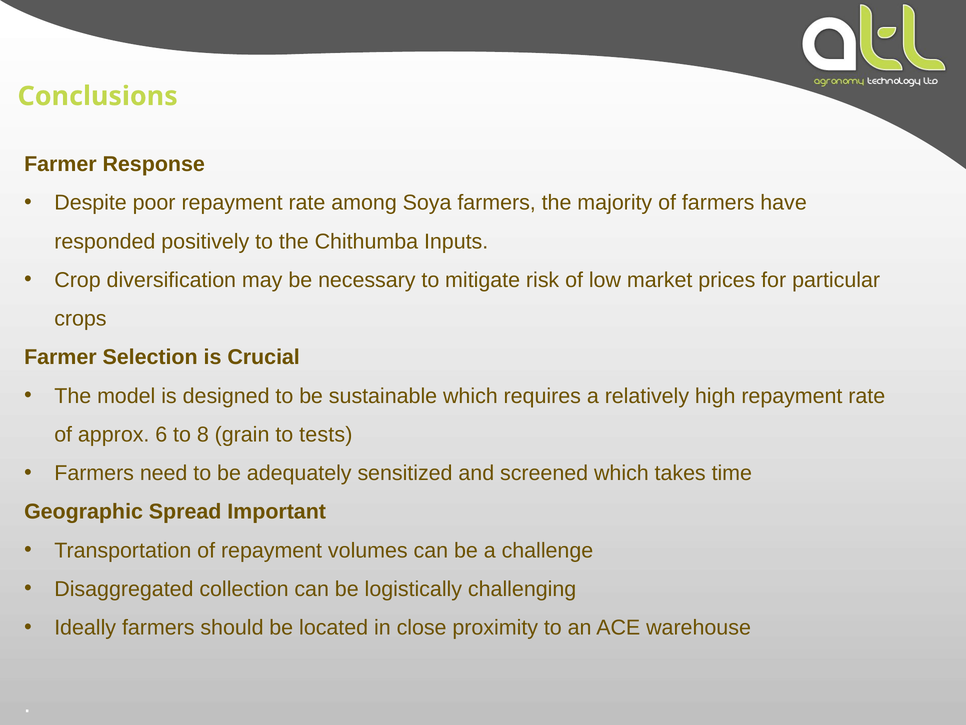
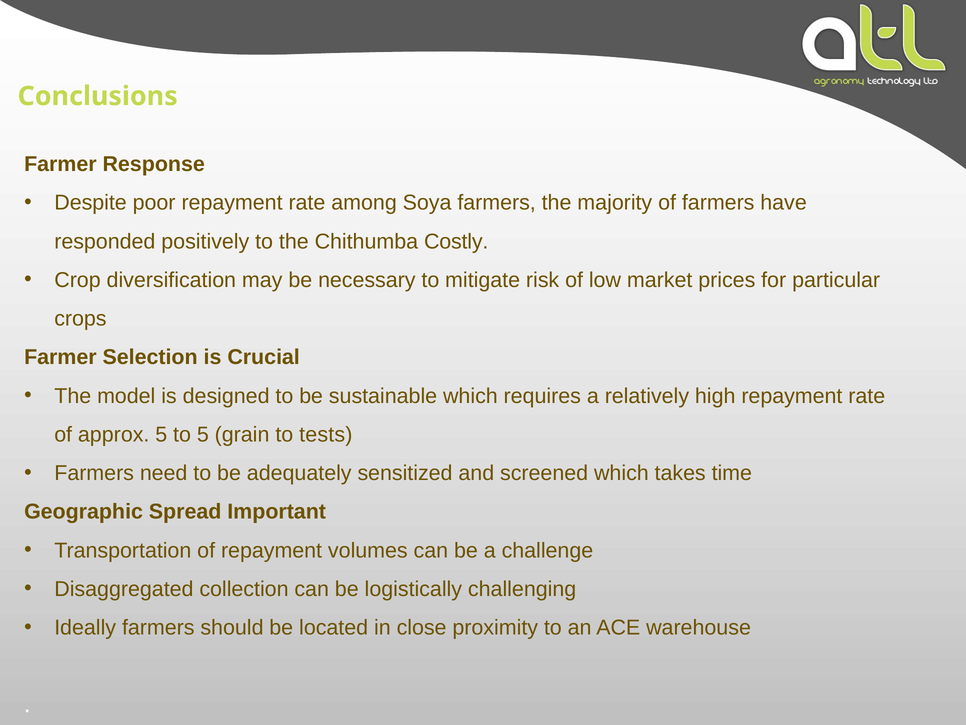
Inputs: Inputs -> Costly (456, 241)
approx 6: 6 -> 5 (161, 434)
to 8: 8 -> 5 (203, 434)
